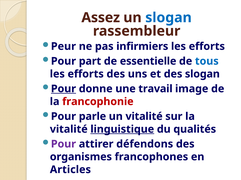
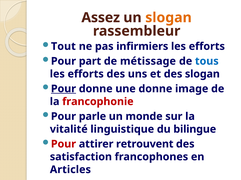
slogan colour: blue -> orange (168, 18)
Peur: Peur -> Tout (63, 47)
essentielle: essentielle -> métissage (148, 61)
une travail: travail -> donne (155, 89)
un vitalité: vitalité -> monde (144, 117)
linguistique underline: present -> none (122, 130)
qualités: qualités -> bilingue (195, 130)
Pour colour: purple -> red (63, 145)
défendons: défendons -> retrouvent (145, 145)
organismes: organismes -> satisfaction (81, 157)
